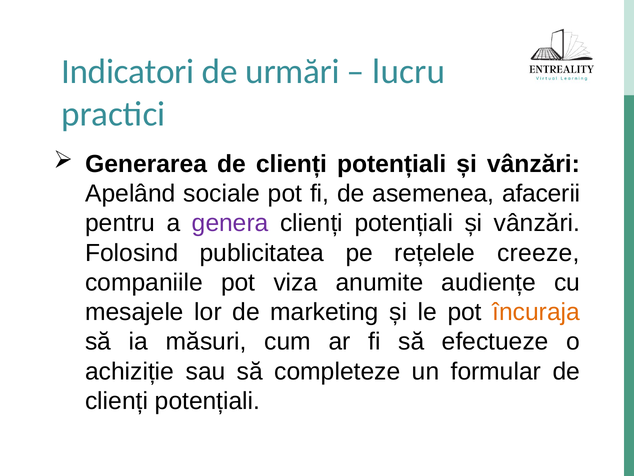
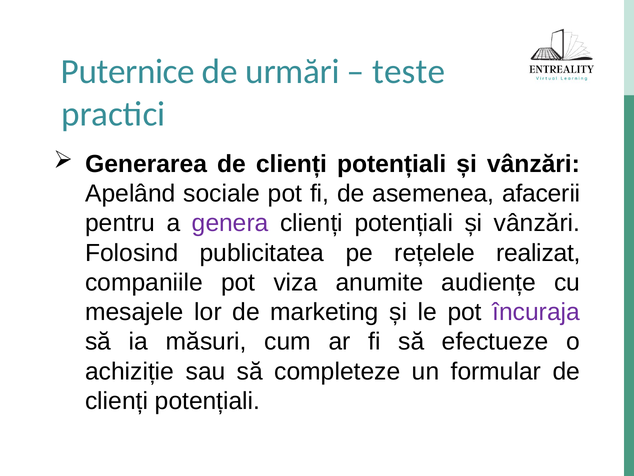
Indicatori: Indicatori -> Puternice (128, 72)
lucru: lucru -> teste (409, 72)
creeze: creeze -> realizat (539, 253)
încuraja colour: orange -> purple (536, 312)
